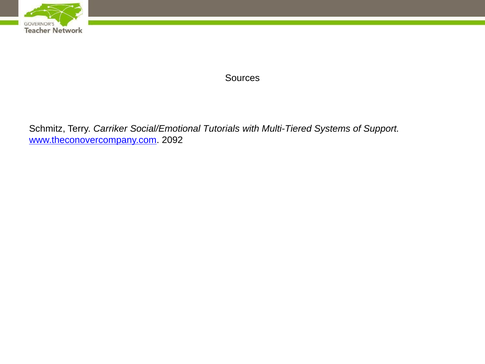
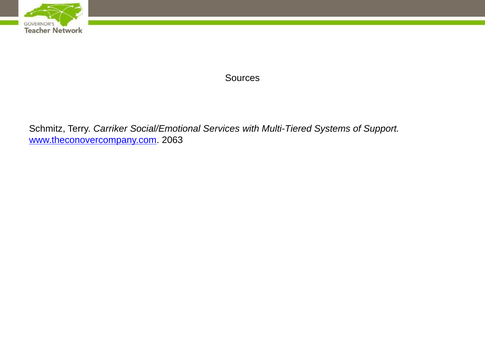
Tutorials: Tutorials -> Services (221, 129)
2092: 2092 -> 2063 (172, 140)
